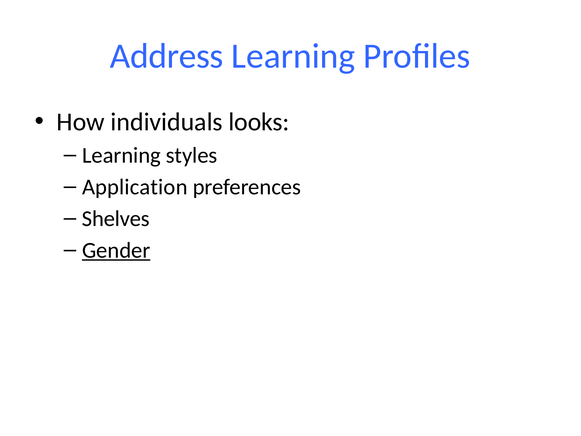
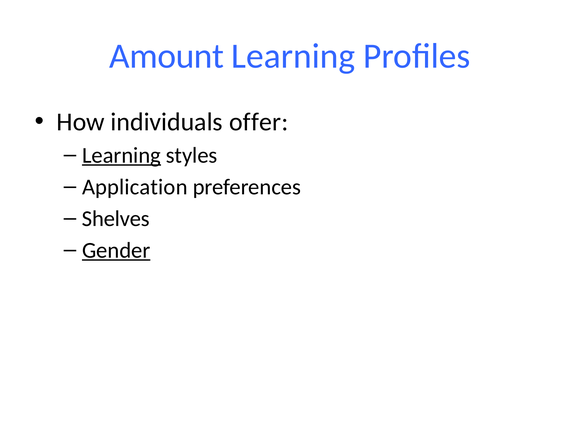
Address: Address -> Amount (167, 56)
looks: looks -> offer (259, 122)
Learning underline: none -> present (121, 155)
